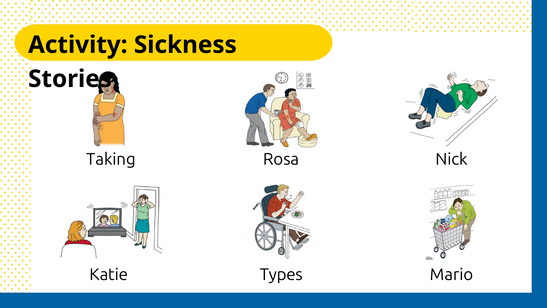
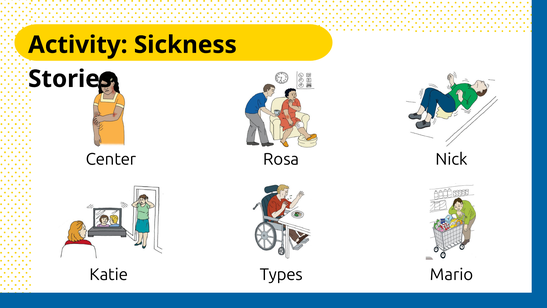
Taking: Taking -> Center (111, 159)
